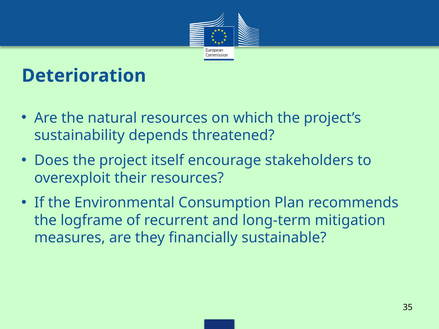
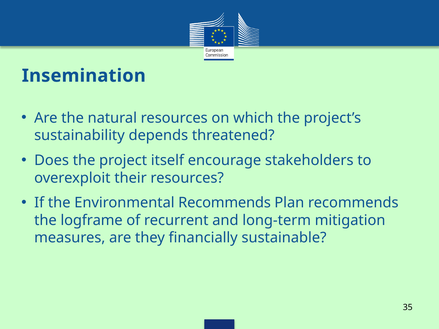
Deterioration: Deterioration -> Insemination (84, 76)
Environmental Consumption: Consumption -> Recommends (225, 203)
